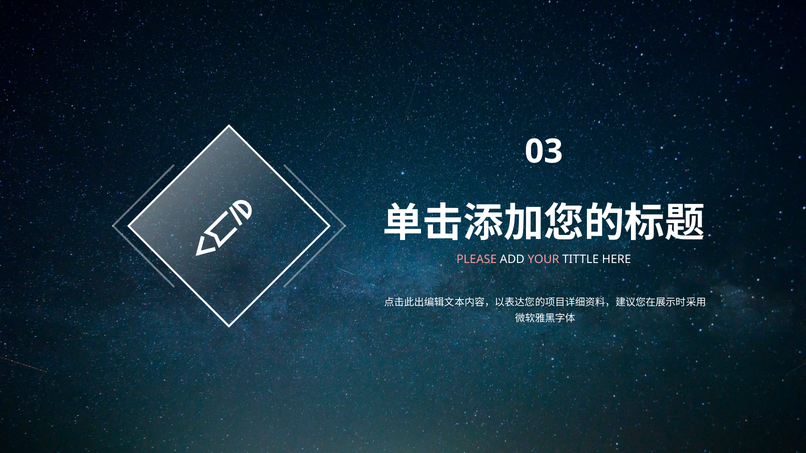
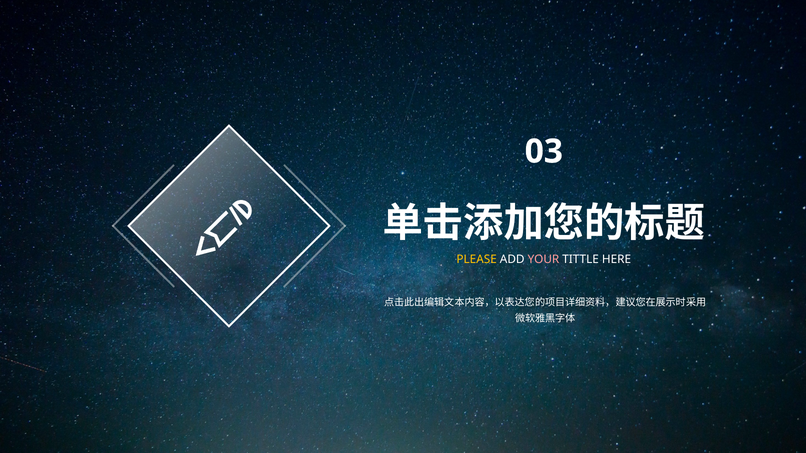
PLEASE colour: pink -> yellow (477, 259)
